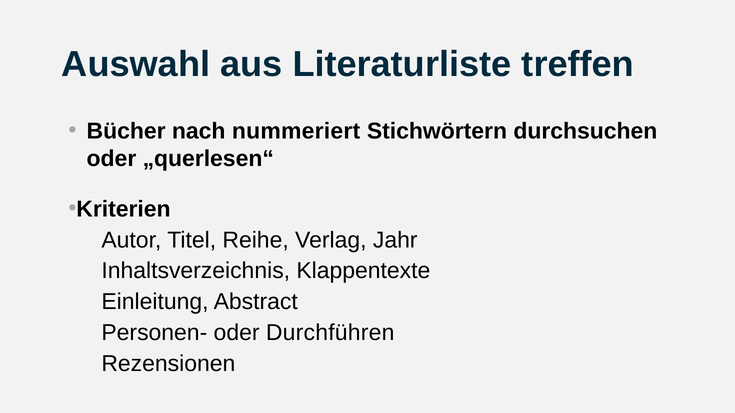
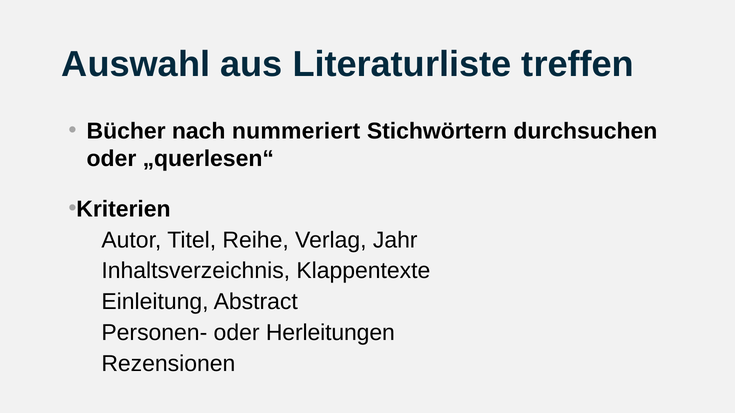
Durchführen: Durchführen -> Herleitungen (330, 333)
